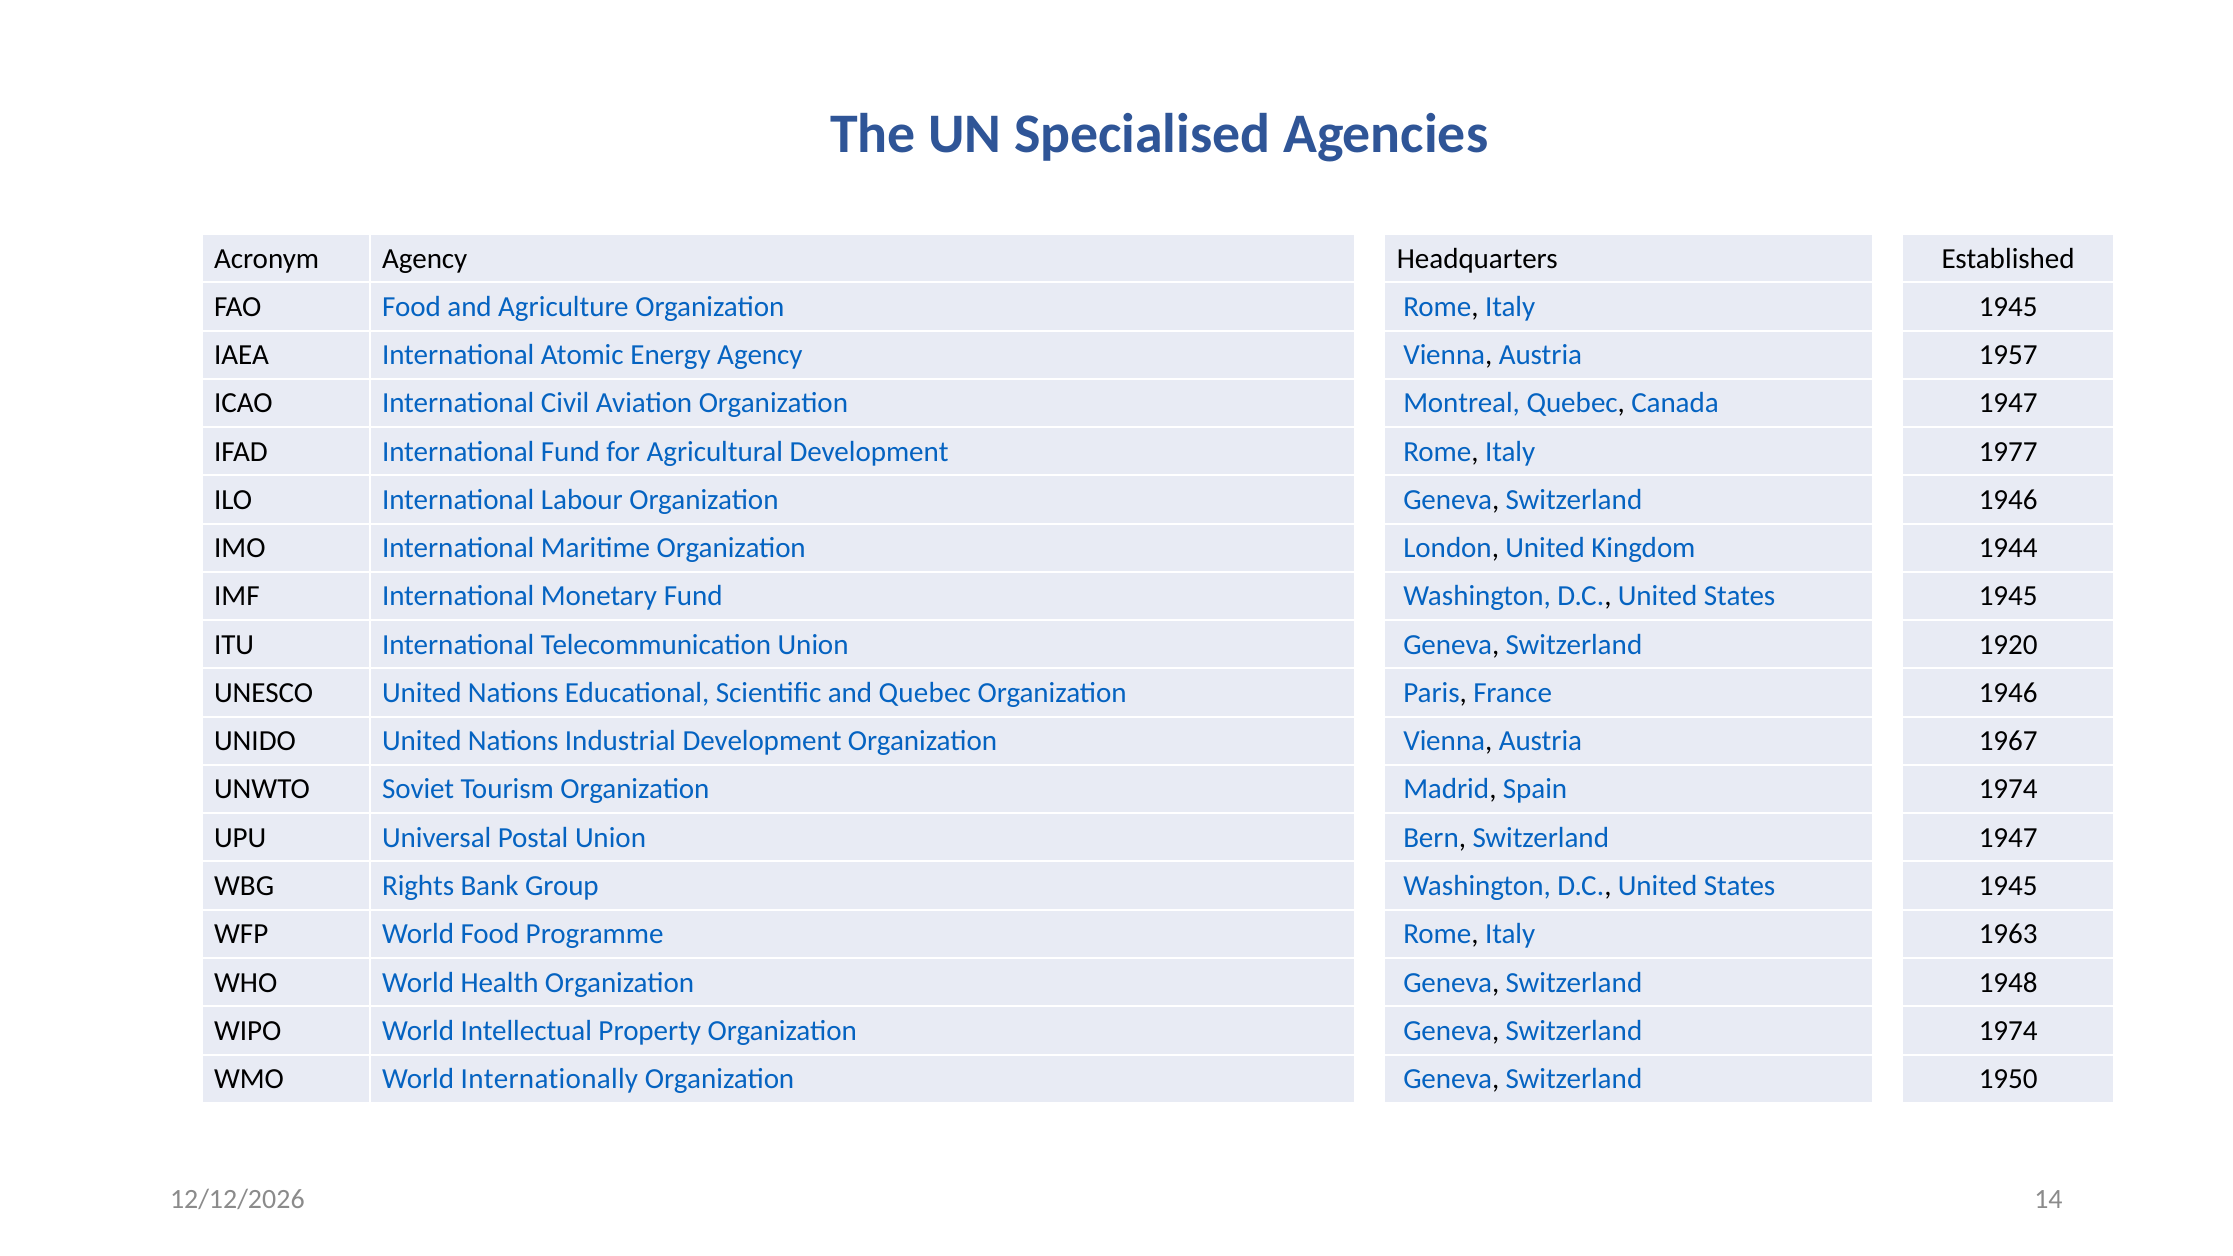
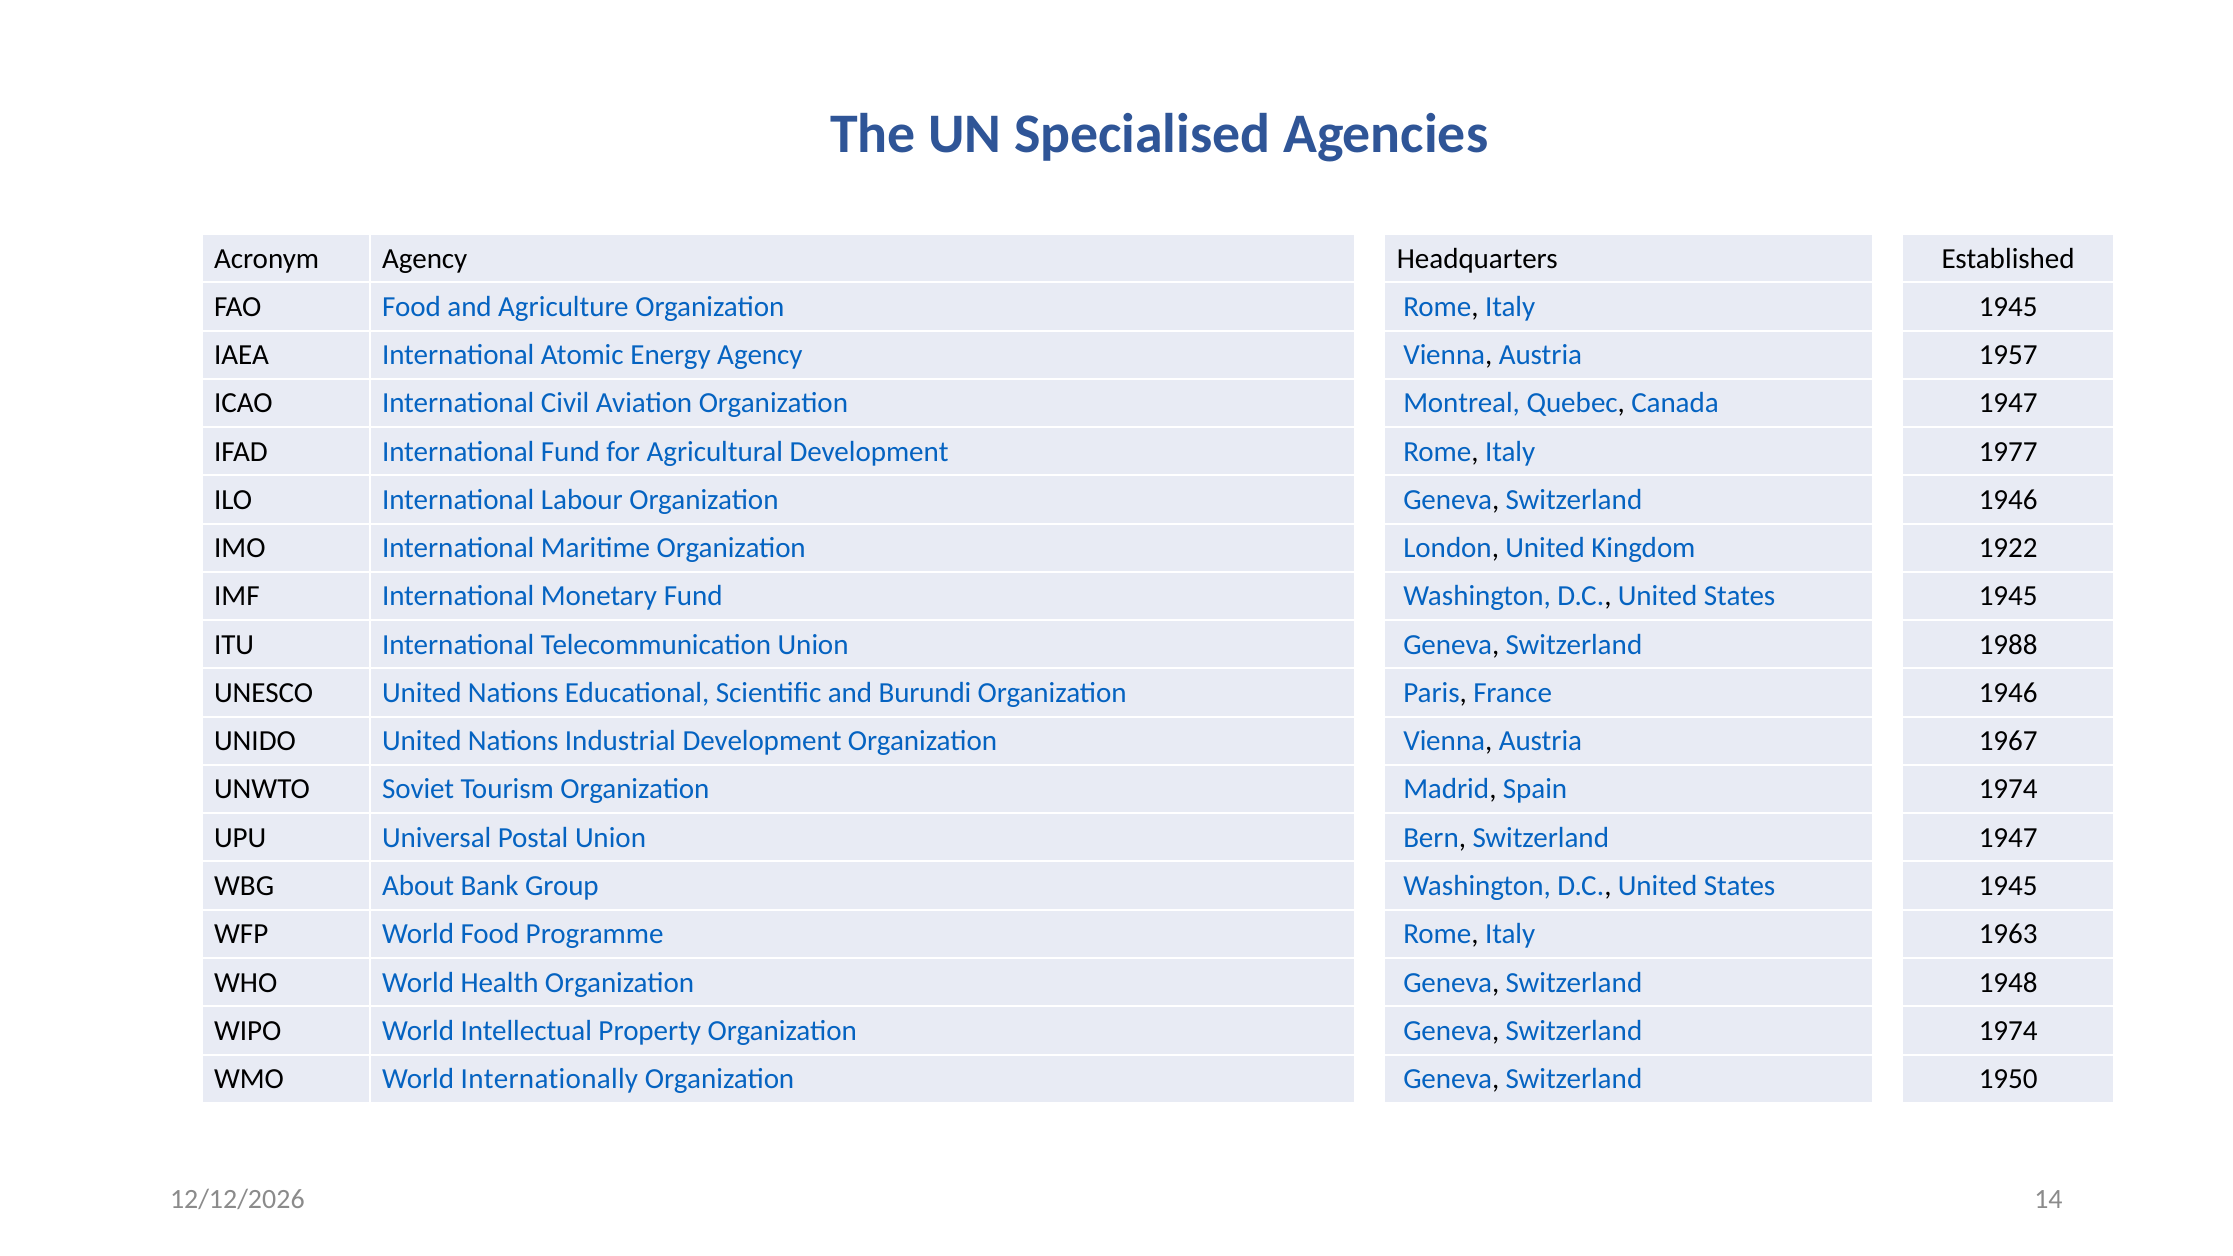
1944: 1944 -> 1922 (2008, 548)
1920: 1920 -> 1988 (2008, 645)
and Quebec: Quebec -> Burundi (925, 693)
Rights: Rights -> About (418, 886)
